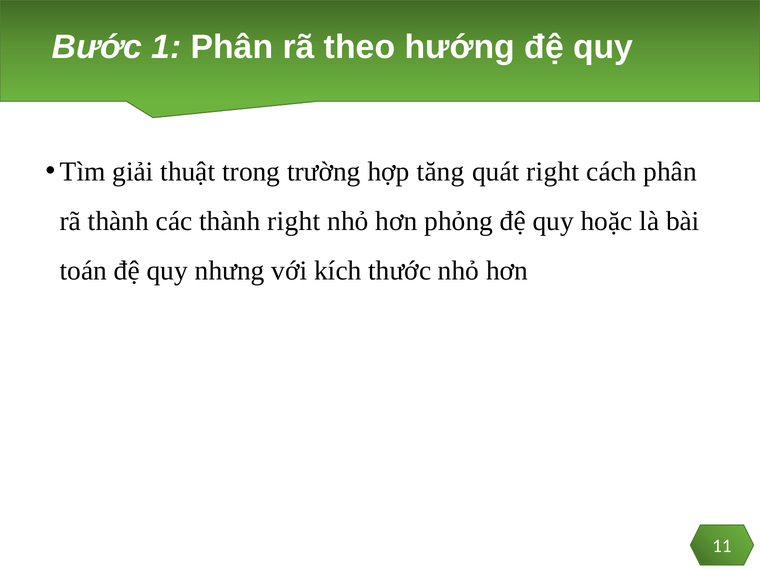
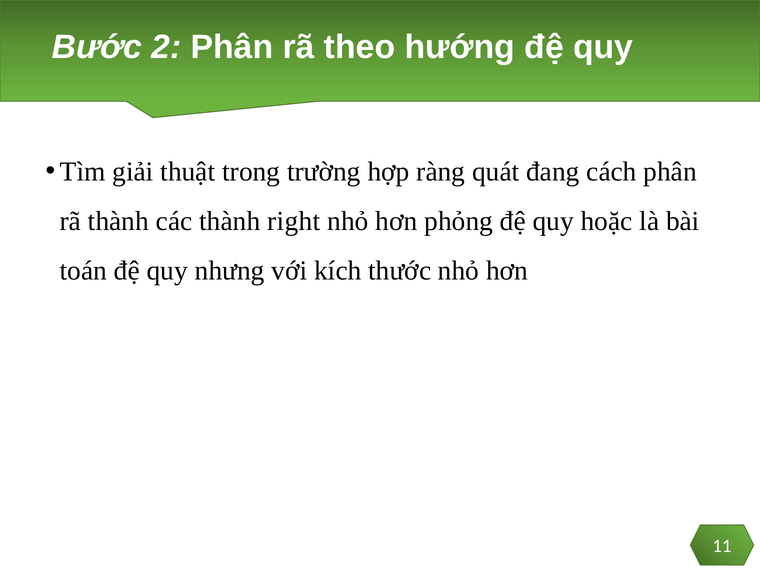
1: 1 -> 2 (166, 47)
tăng: tăng -> ràng (441, 172)
quát right: right -> đang (553, 172)
